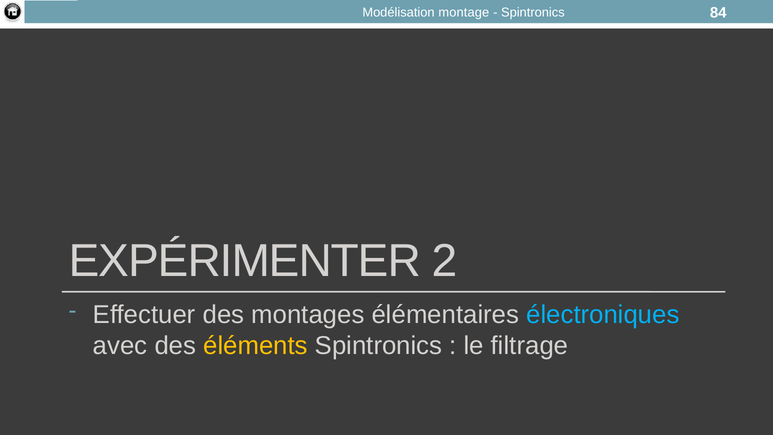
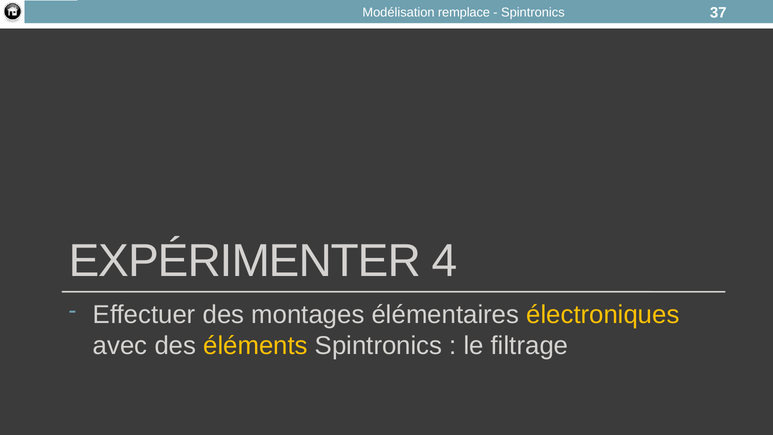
montage: montage -> remplace (464, 12)
84: 84 -> 37 (718, 13)
2: 2 -> 4 (444, 261)
électroniques colour: light blue -> yellow (603, 314)
